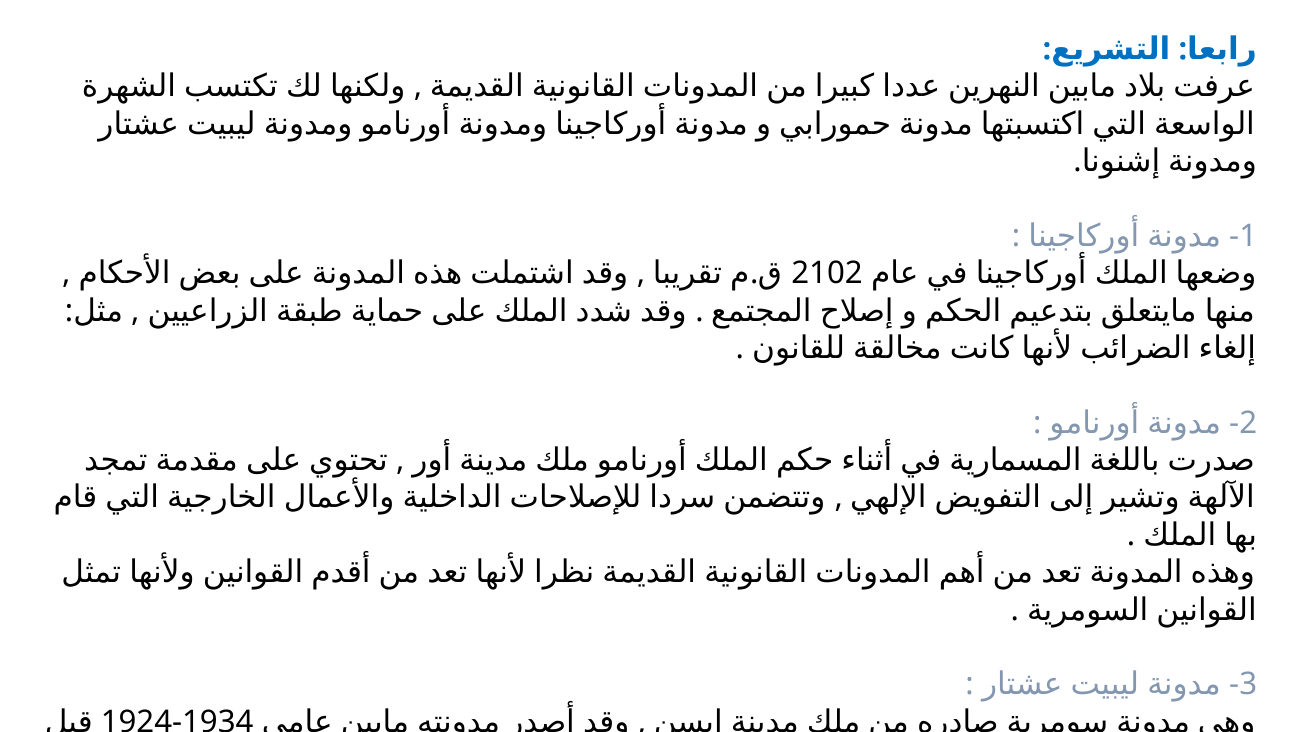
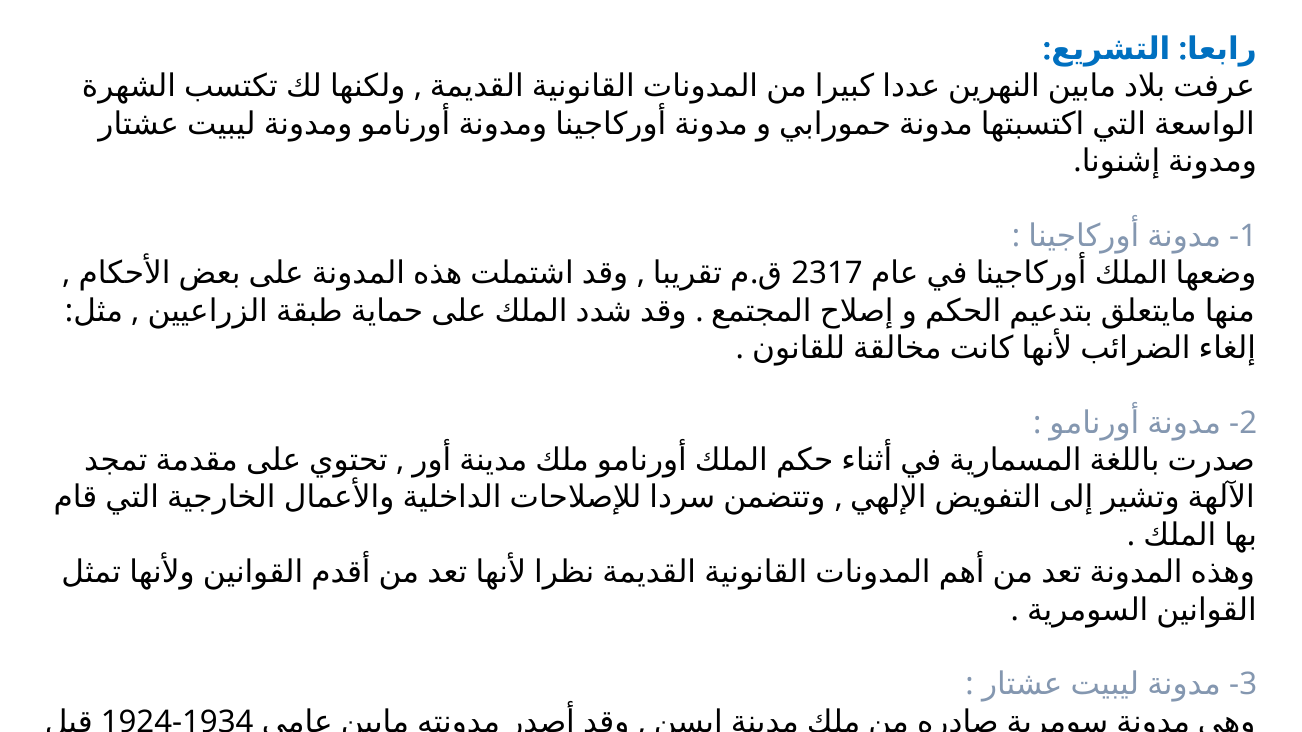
2102: 2102 -> 2317 (827, 274)
